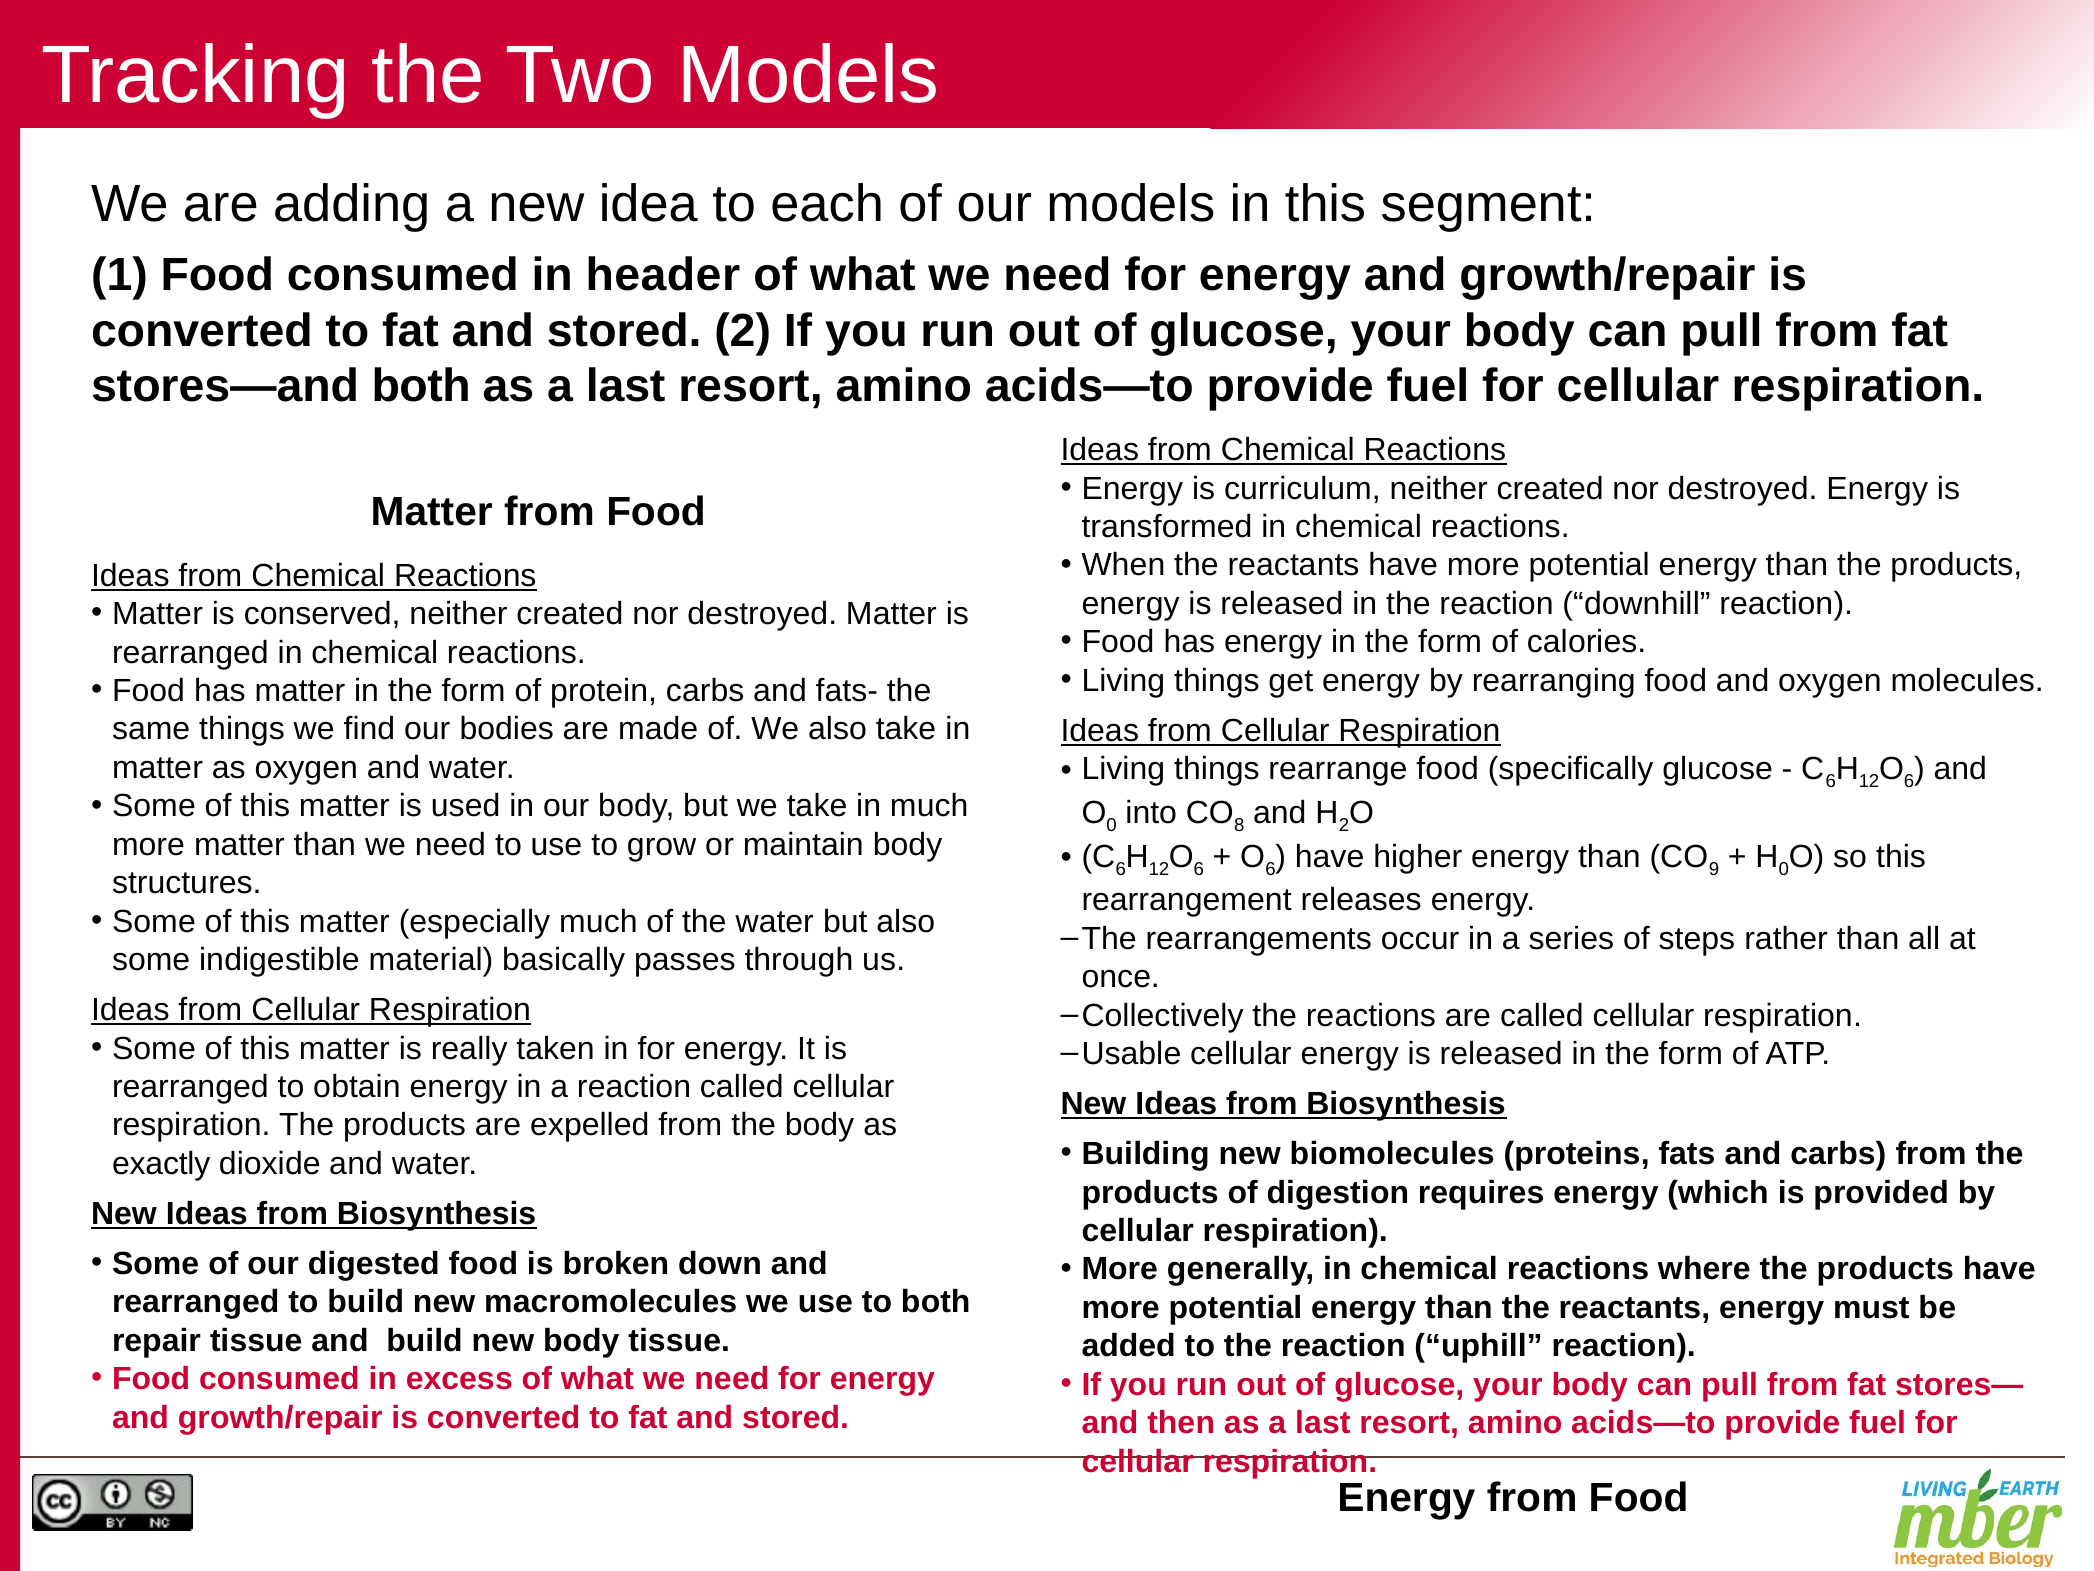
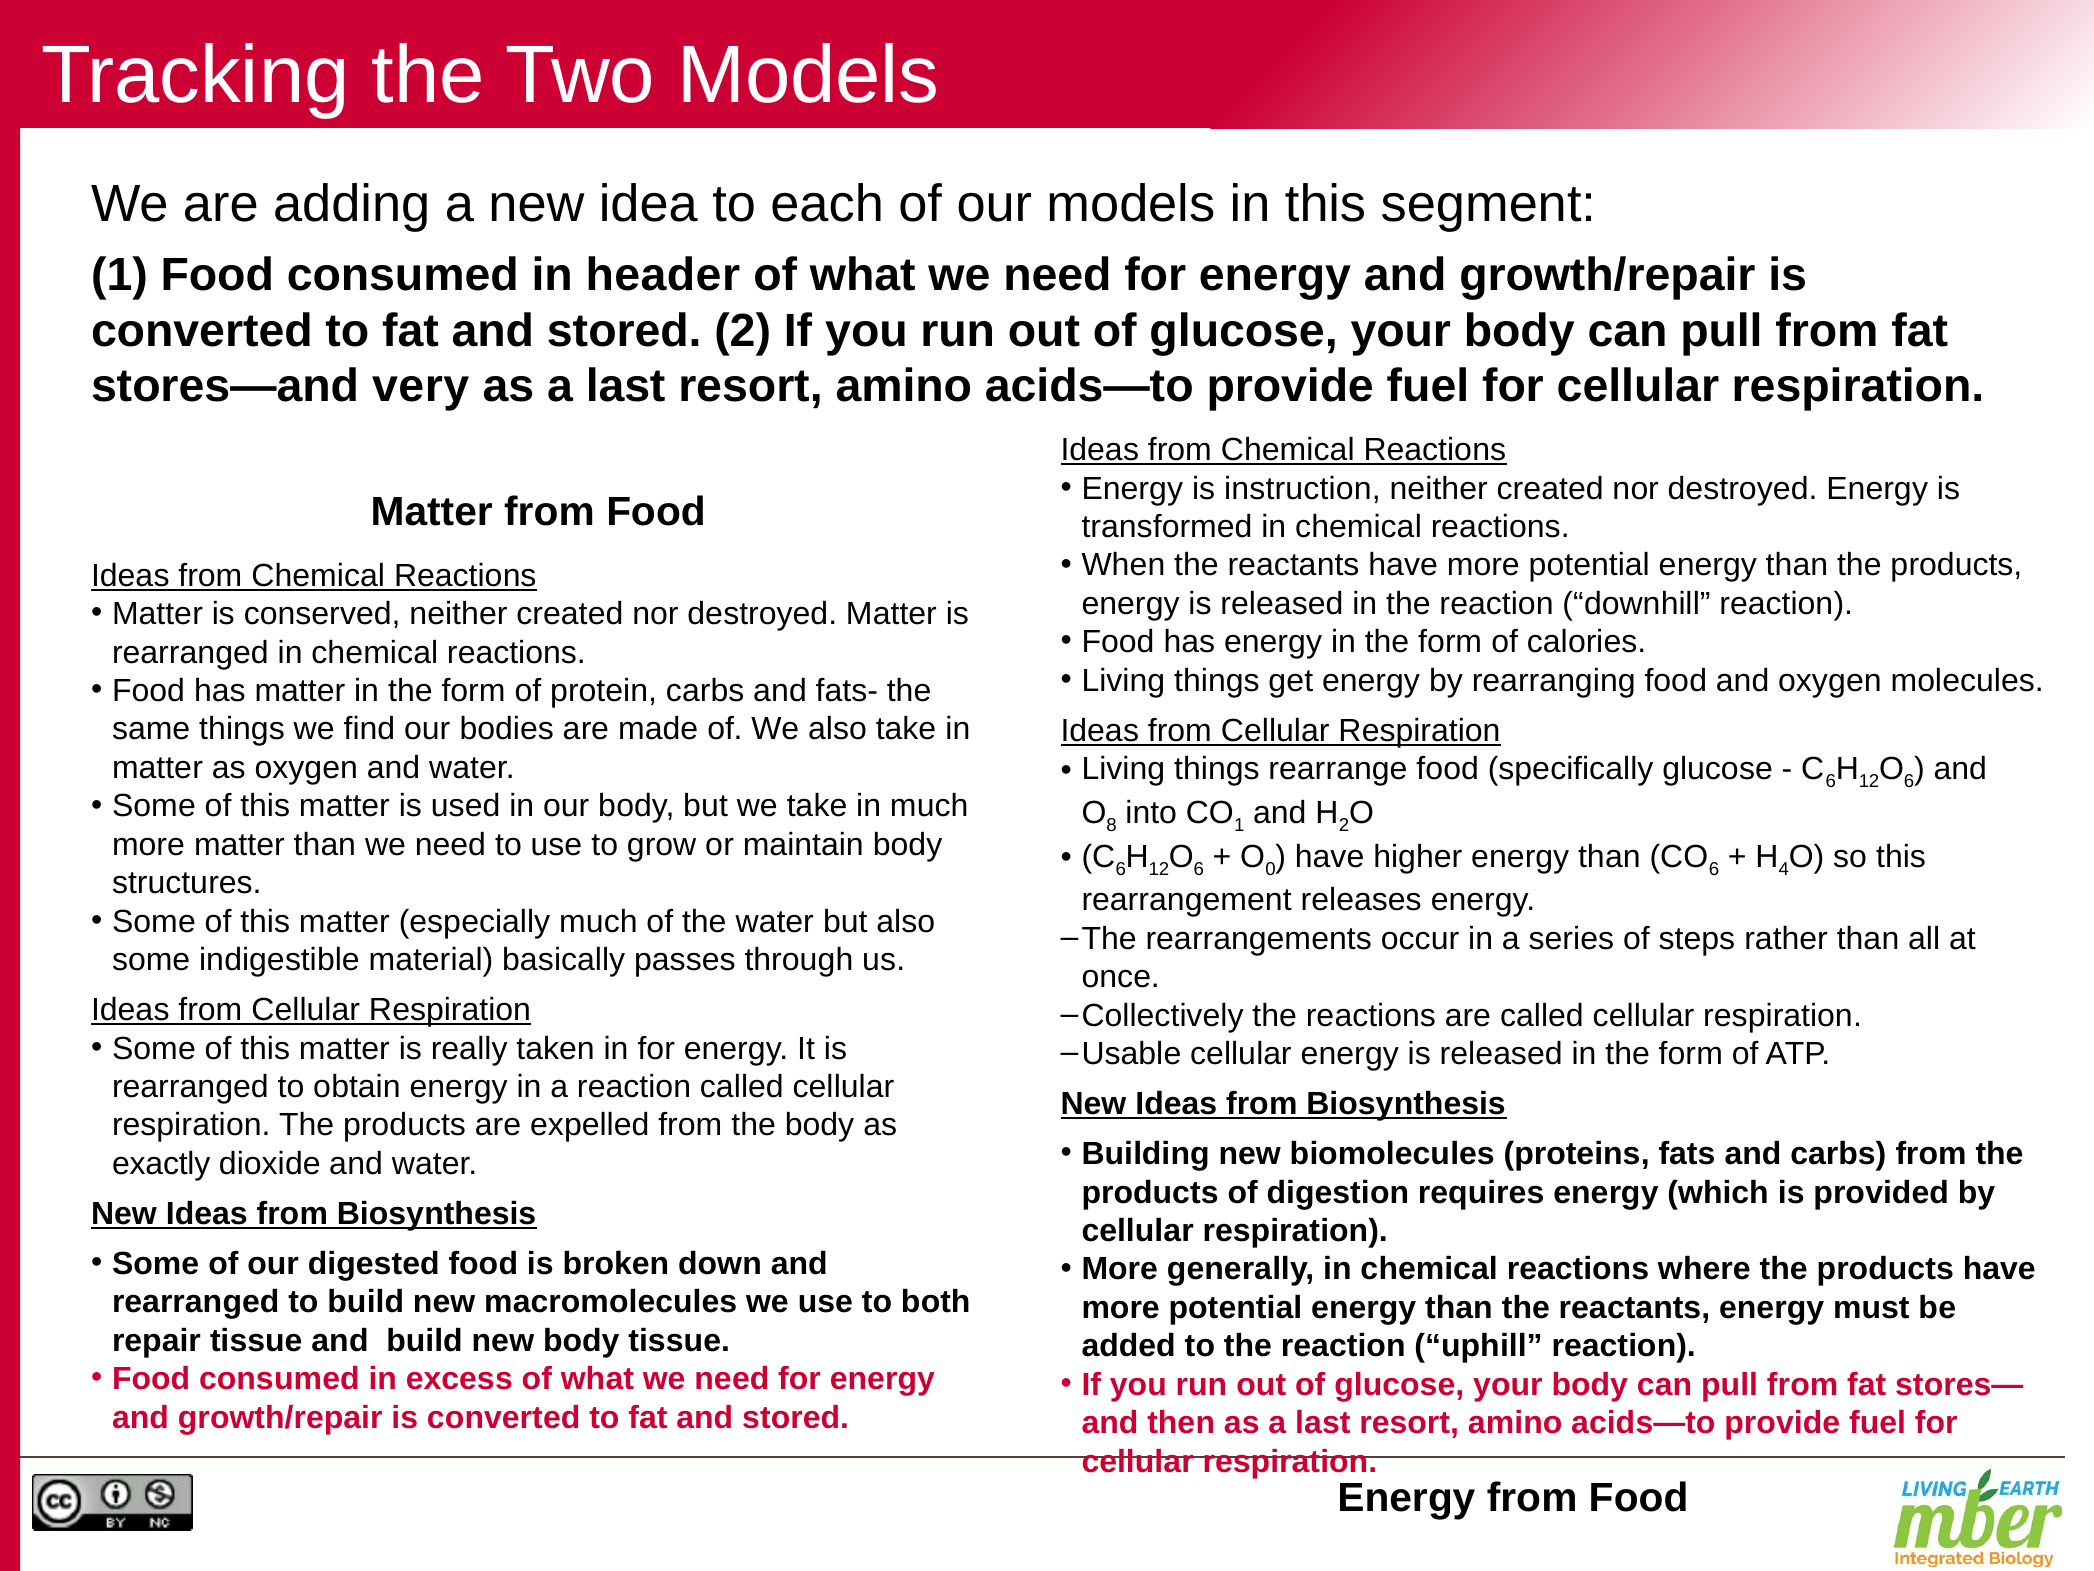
stores—and both: both -> very (421, 386)
curriculum: curriculum -> instruction (1302, 488)
0: 0 -> 8 (1112, 825)
8: 8 -> 1 (1239, 825)
6: 6 -> 0 (1270, 869)
9: 9 -> 6 (1714, 869)
0: 0 -> 4 (1784, 869)
